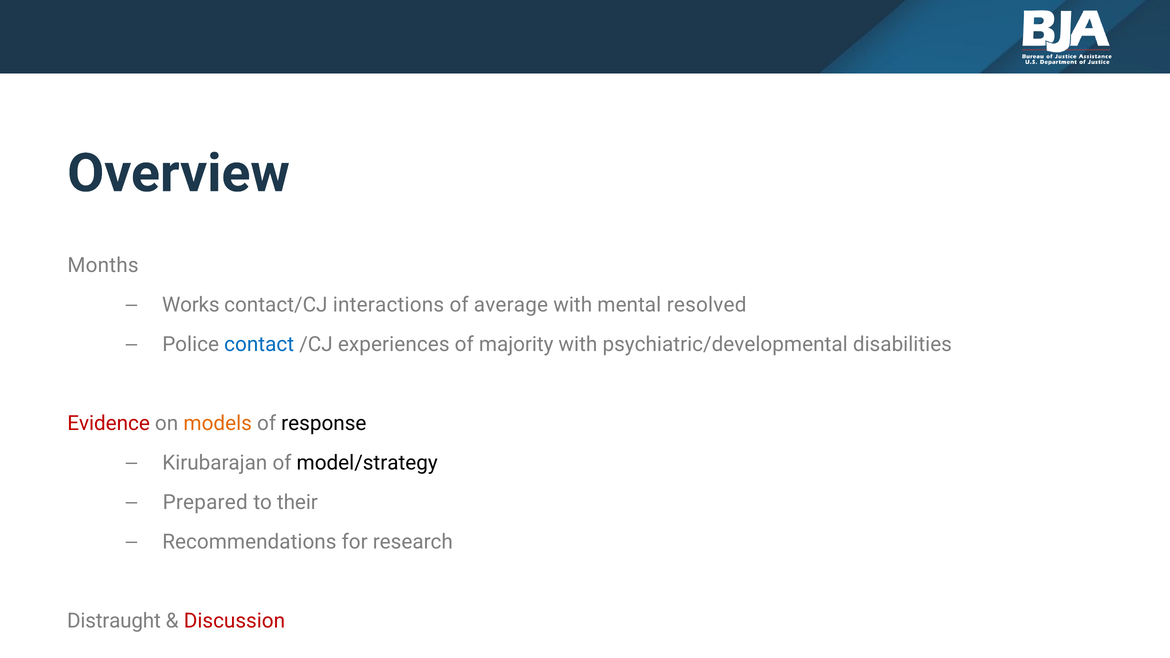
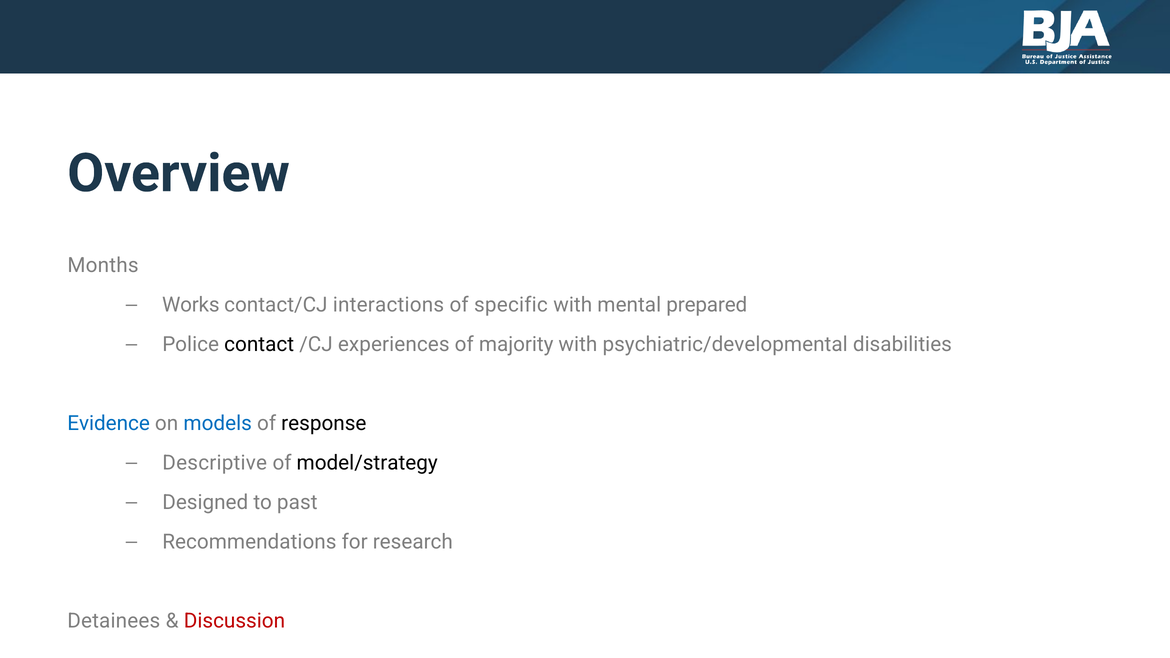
average: average -> specific (511, 305)
resolved: resolved -> prepared (707, 305)
contact colour: blue -> black (259, 345)
Evidence colour: red -> blue (109, 424)
models colour: orange -> blue (218, 424)
Kirubarajan: Kirubarajan -> Descriptive (215, 463)
Prepared: Prepared -> Designed (205, 503)
their: their -> past (297, 503)
Distraught: Distraught -> Detainees (114, 621)
